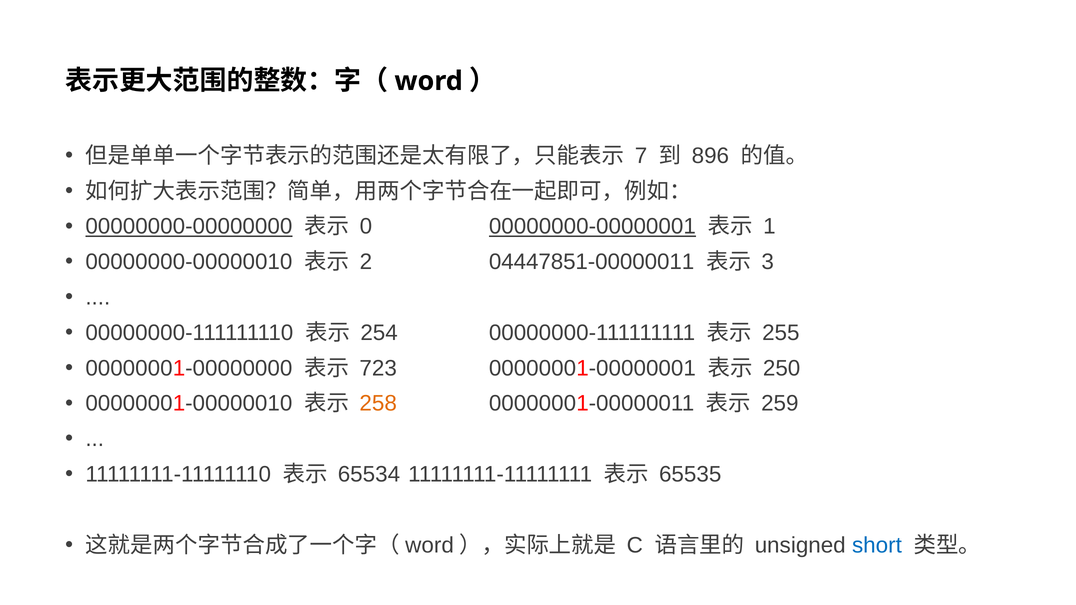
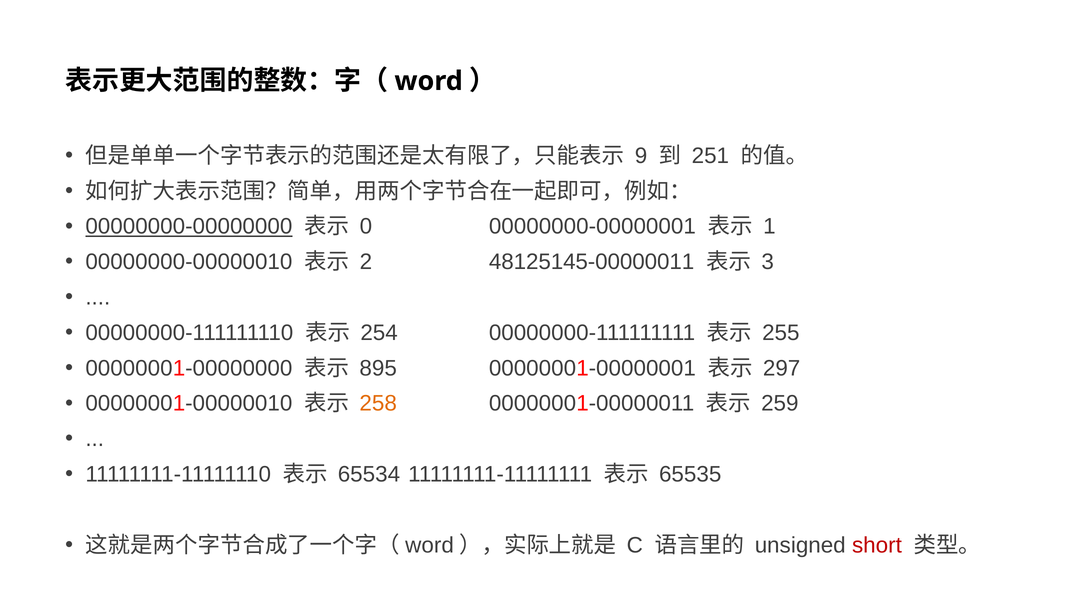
7: 7 -> 9 (641, 156)
896: 896 -> 251 (710, 156)
00000000-00000001 underline: present -> none (592, 227)
04447851-00000011: 04447851-00000011 -> 48125145-00000011 (592, 262)
723: 723 -> 895 (378, 368)
250: 250 -> 297 (782, 368)
short colour: blue -> red (877, 545)
